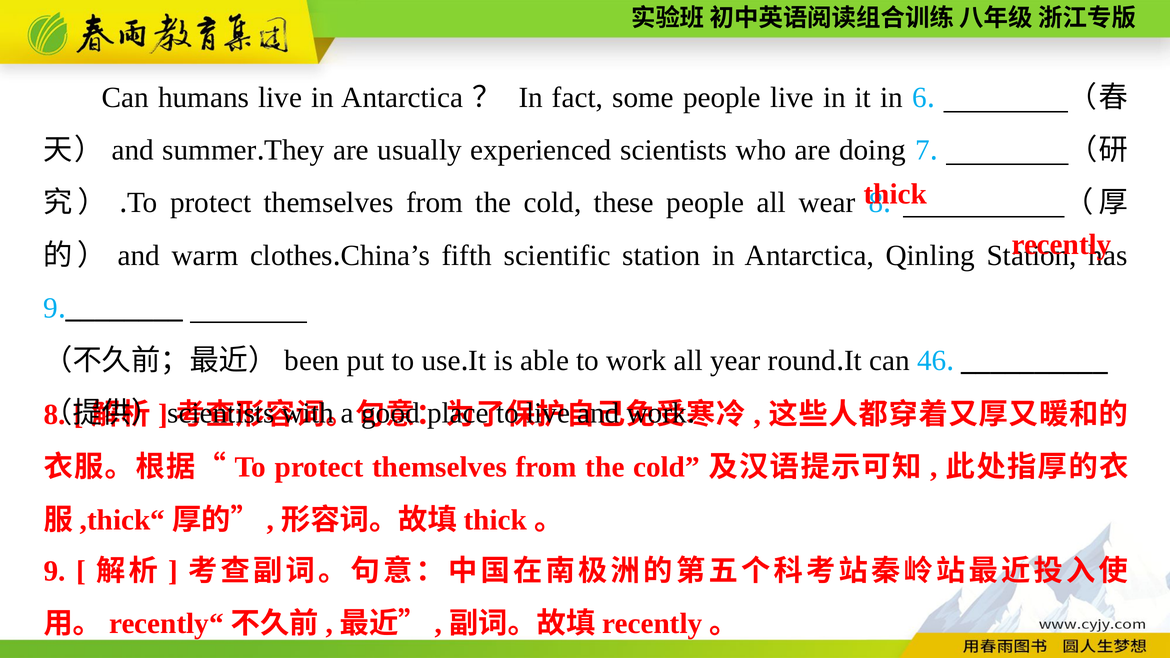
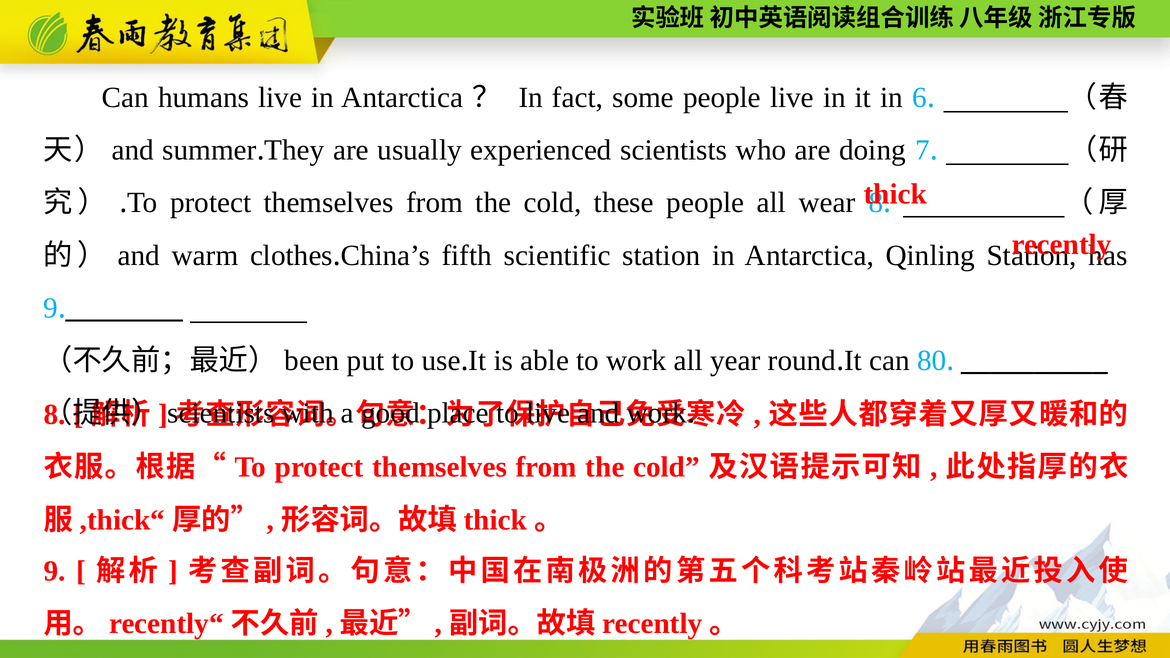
46: 46 -> 80 (932, 361)
